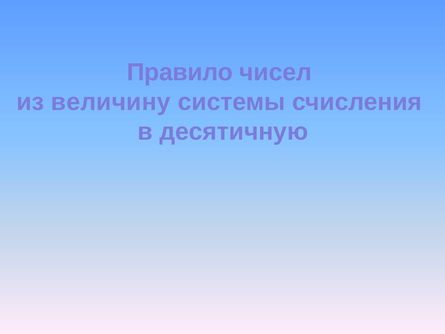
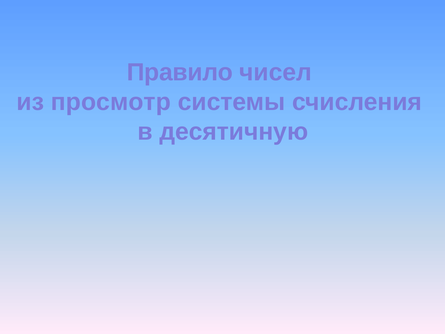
величину: величину -> просмотр (111, 102)
